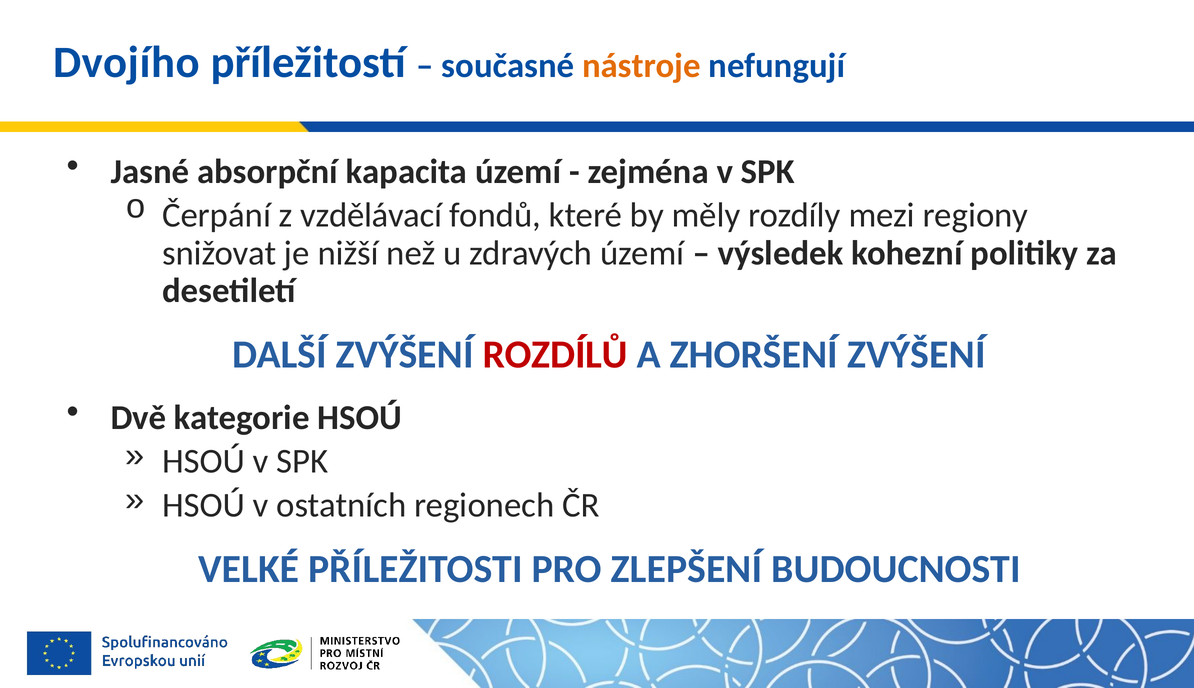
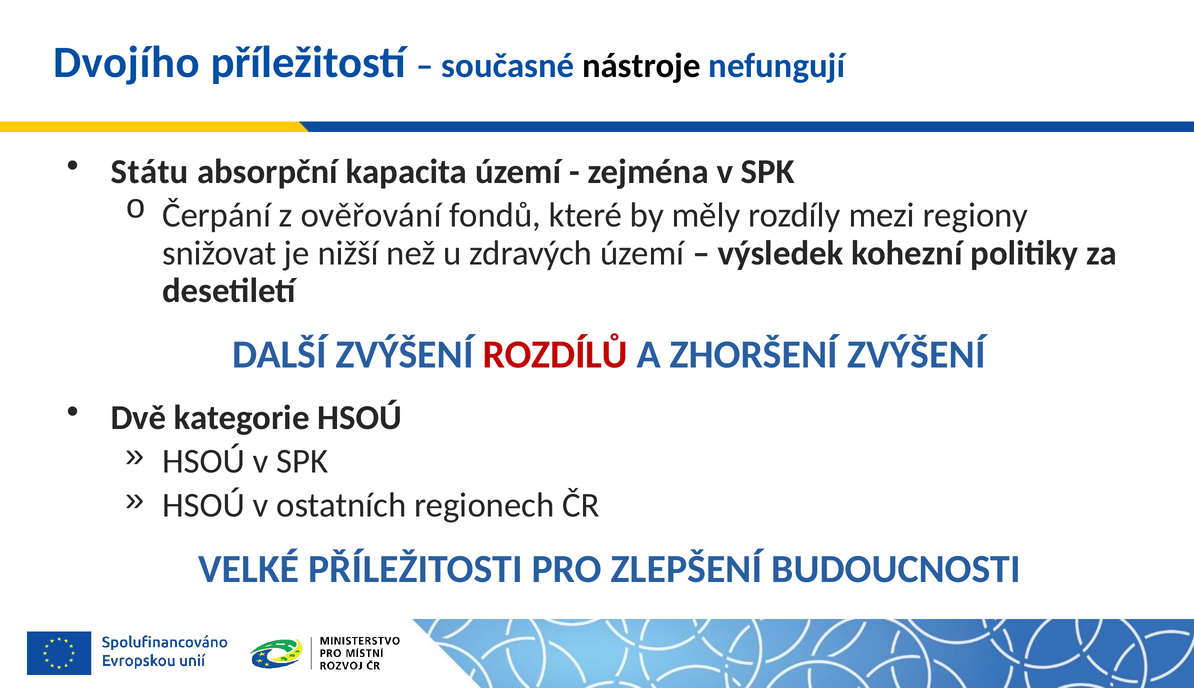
nástroje colour: orange -> black (641, 66)
Jasné: Jasné -> Státu (150, 172)
vzdělávací: vzdělávací -> ověřování (371, 215)
